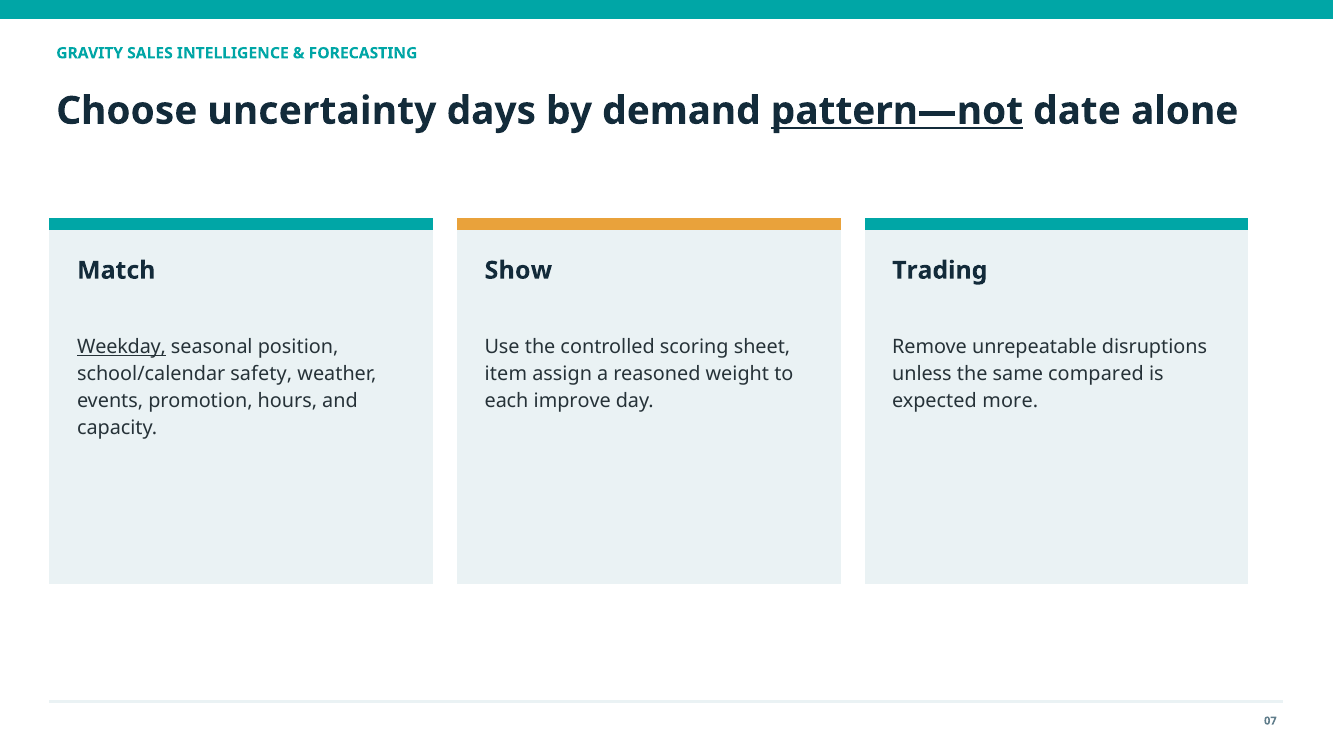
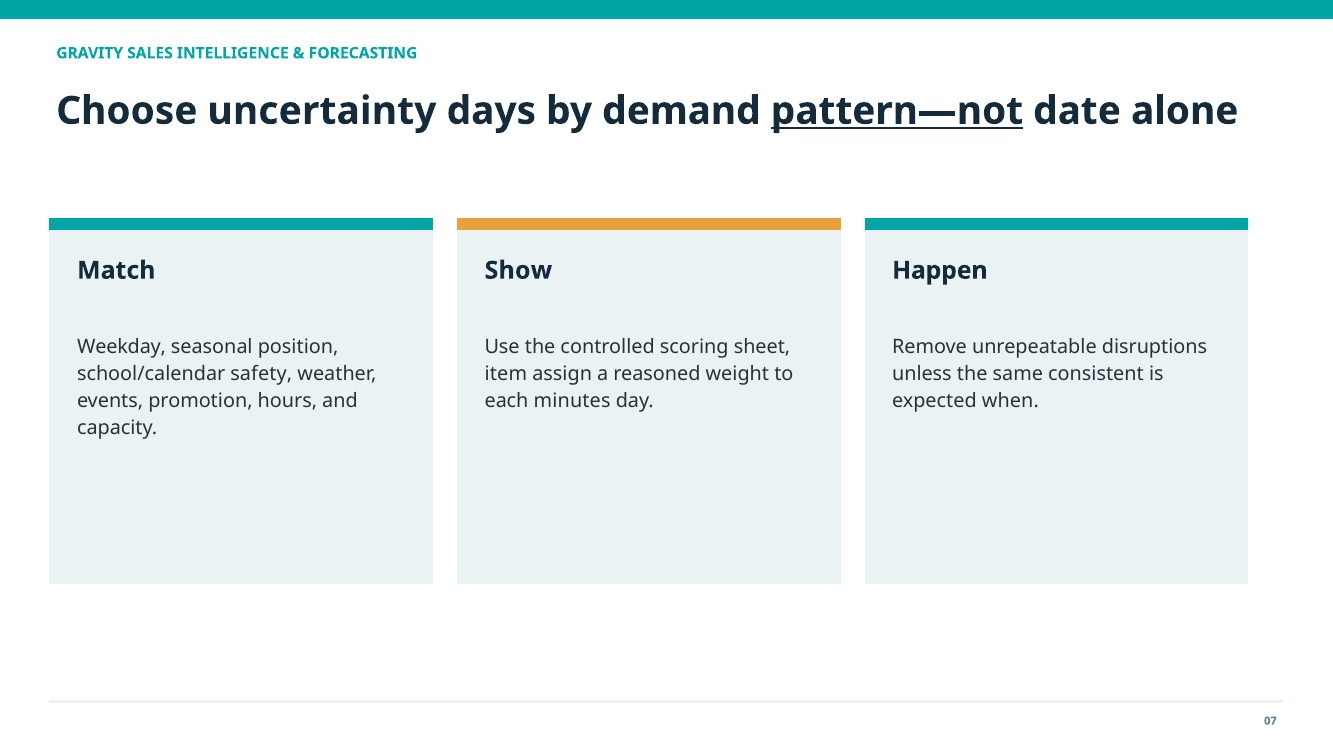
Trading: Trading -> Happen (940, 270)
Weekday underline: present -> none (122, 347)
compared: compared -> consistent (1096, 374)
improve: improve -> minutes (572, 401)
more: more -> when (1010, 401)
